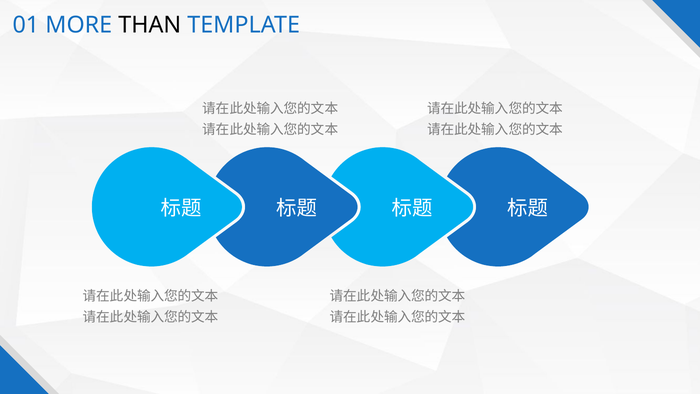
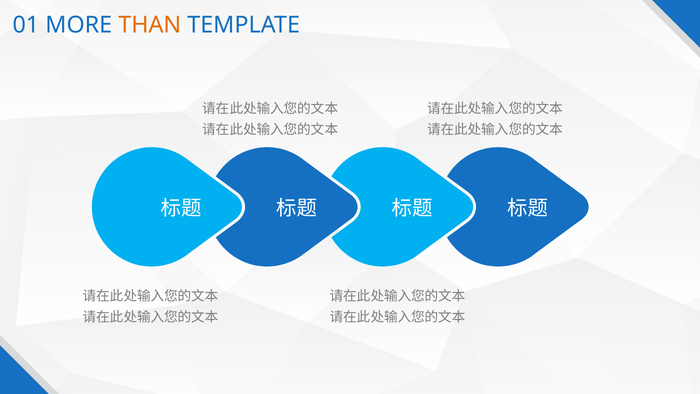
THAN colour: black -> orange (150, 25)
